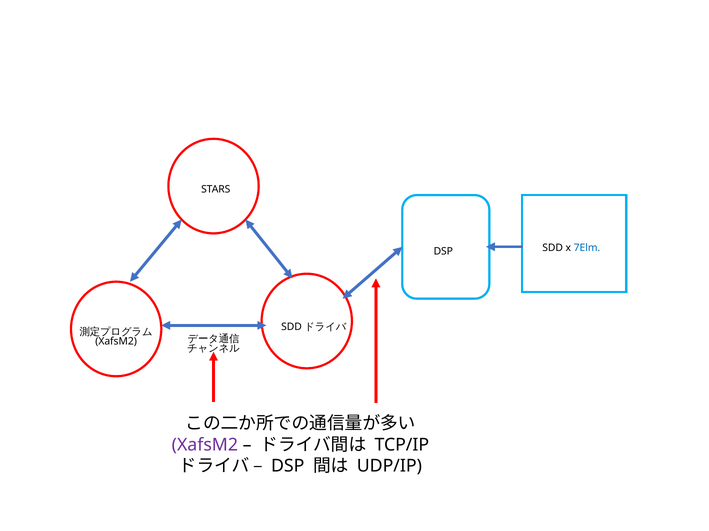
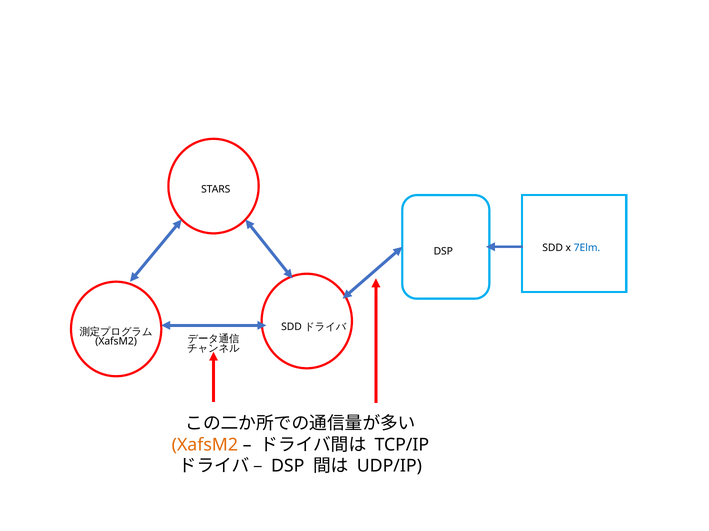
XafsM2 colour: purple -> orange (205, 445)
